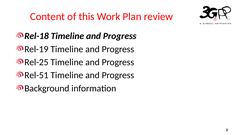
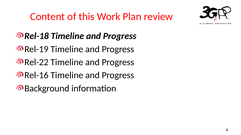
Rel-25: Rel-25 -> Rel-22 (36, 62)
Rel-51: Rel-51 -> Rel-16 (36, 76)
